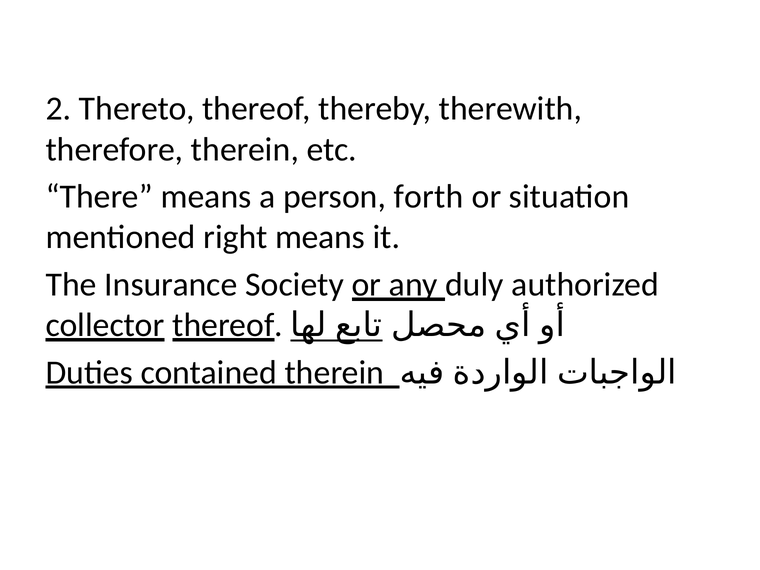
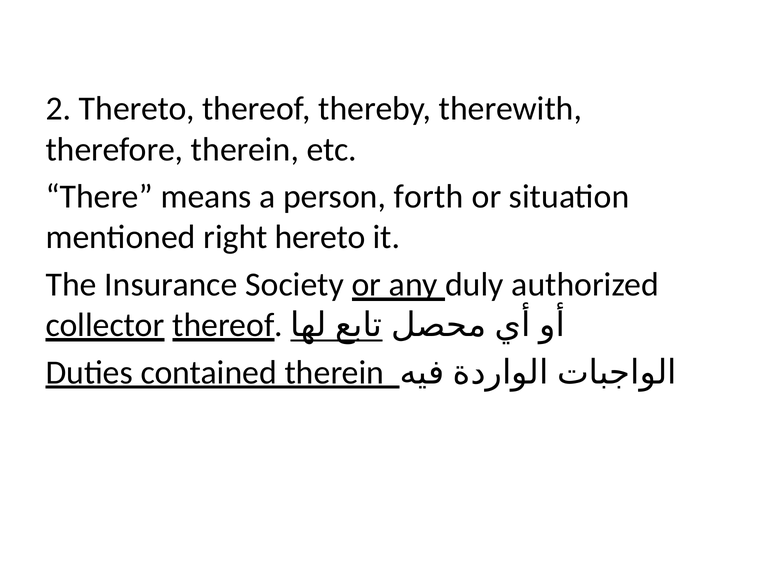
right means: means -> hereto (320, 237)
